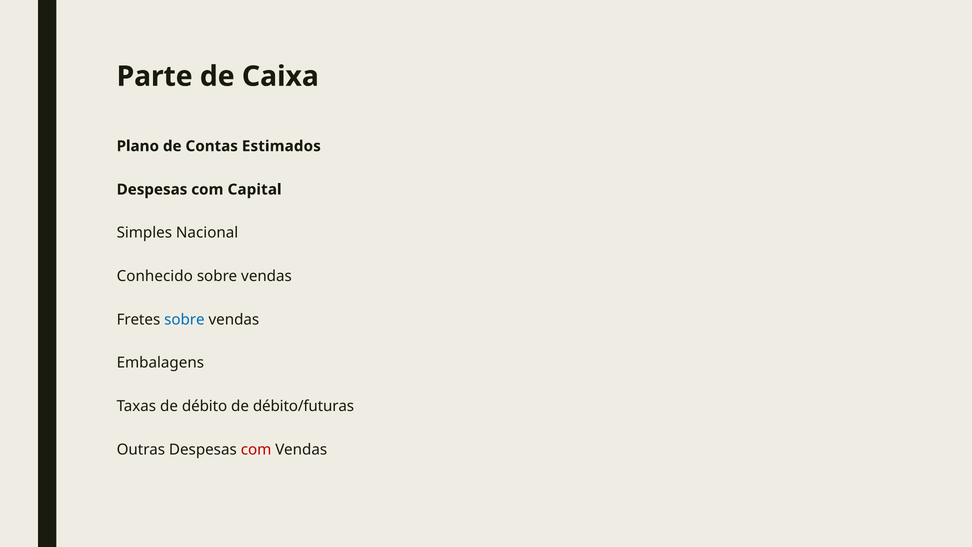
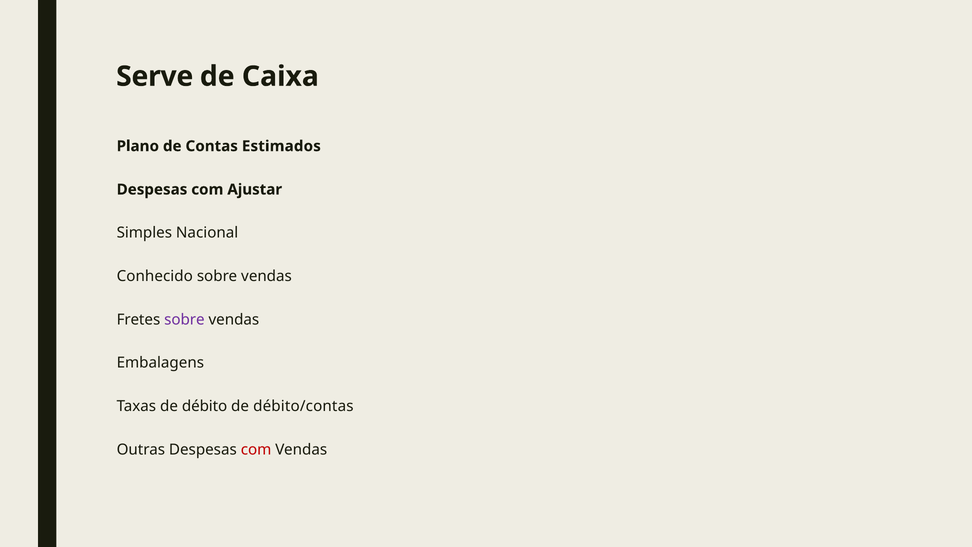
Parte: Parte -> Serve (155, 76)
Capital: Capital -> Ajustar (255, 189)
sobre colour: blue -> purple (184, 319)
débito/futuras: débito/futuras -> débito/contas (303, 406)
